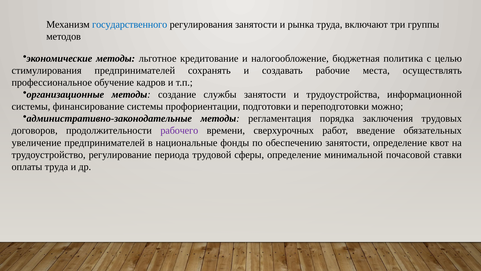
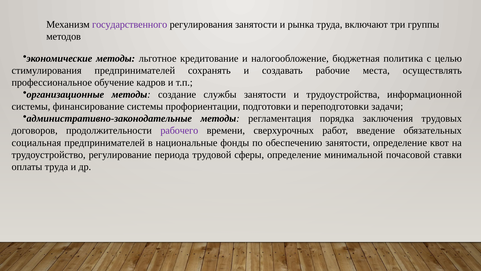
государственного colour: blue -> purple (130, 25)
можно: можно -> задачи (387, 106)
увеличение: увеличение -> социальная (36, 142)
